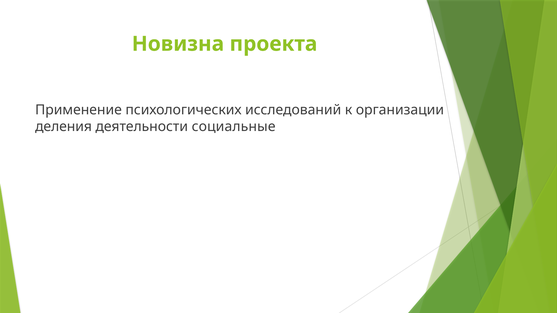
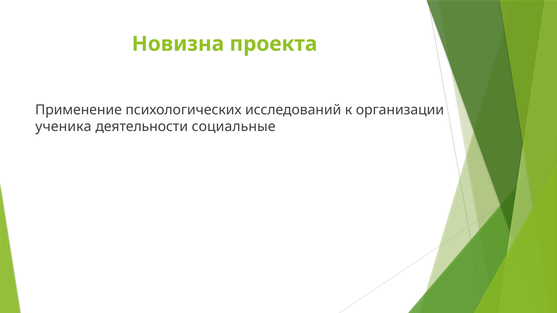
деления: деления -> ученика (63, 127)
